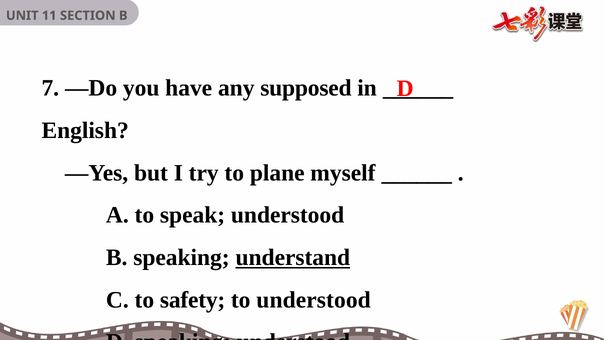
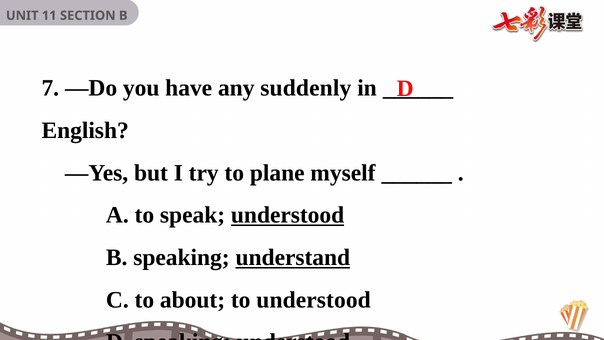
supposed: supposed -> suddenly (306, 88)
understood underline: none -> present (288, 215)
safety: safety -> about (193, 300)
